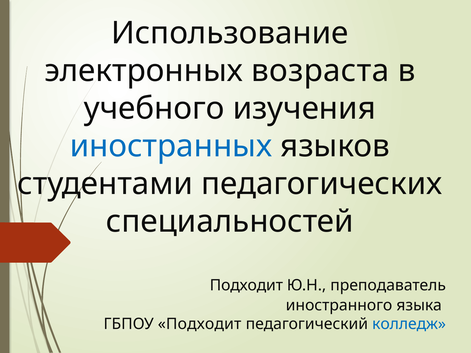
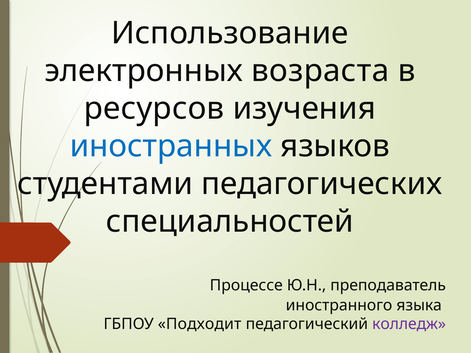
учебного: учебного -> ресурсов (154, 108)
Подходит: Подходит -> Процессе (246, 286)
колледж colour: blue -> purple (409, 324)
